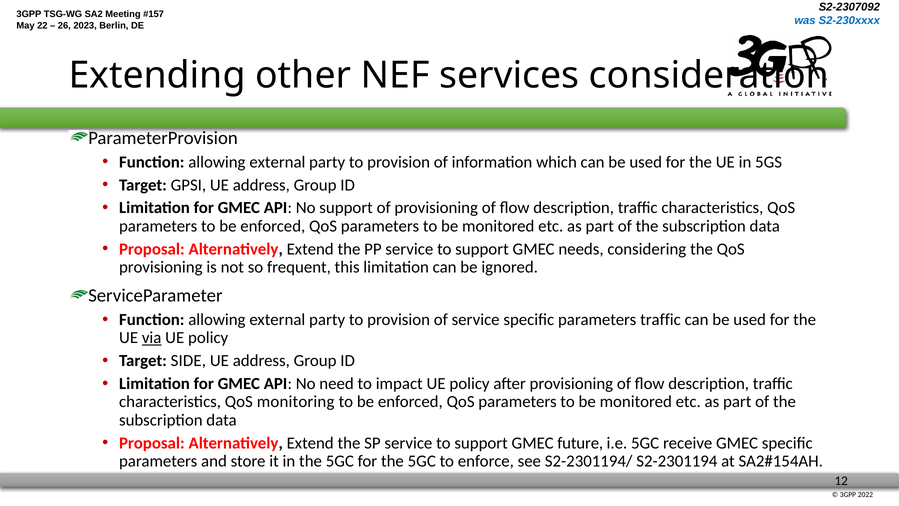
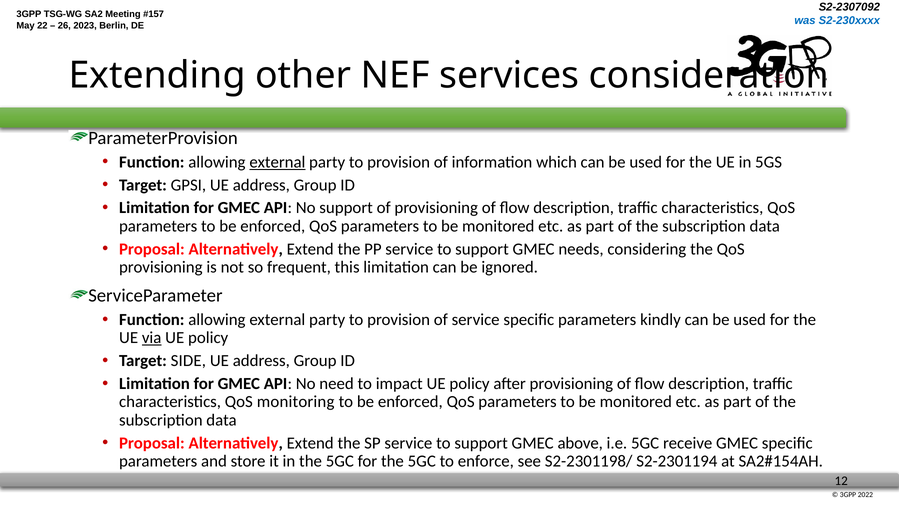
external underline: none -> present (277, 162)
parameters traffic: traffic -> kindly (660, 319)
future: future -> above (580, 443)
S2-2301194/: S2-2301194/ -> S2-2301198/ (589, 461)
